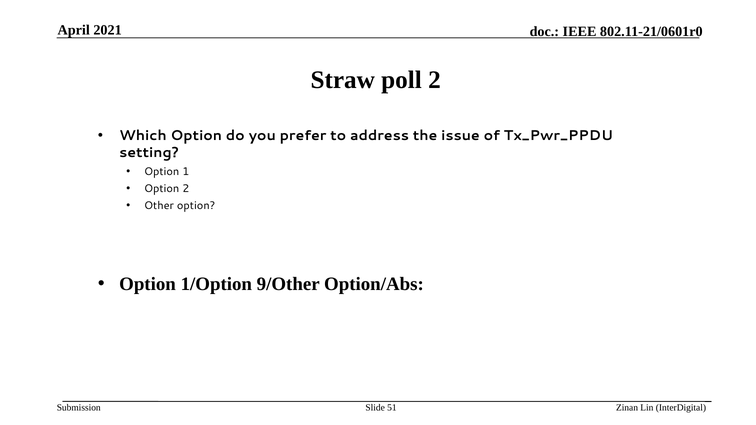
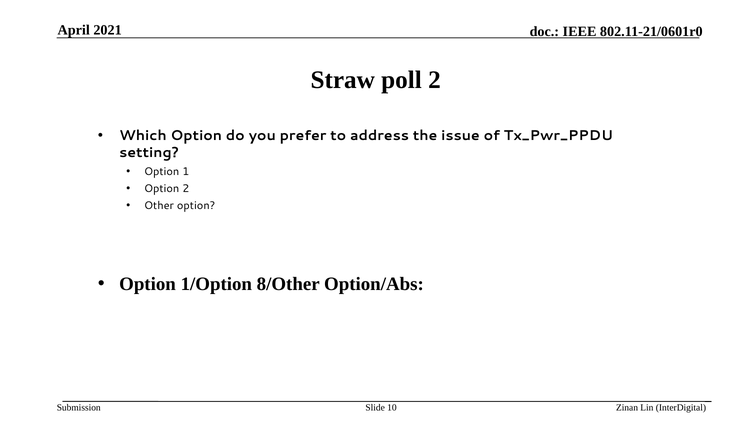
9/Other: 9/Other -> 8/Other (288, 284)
51: 51 -> 10 (392, 408)
